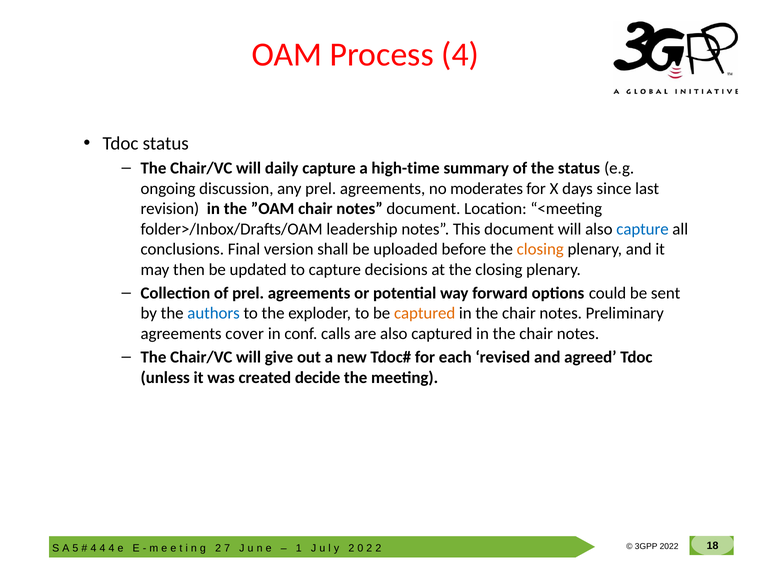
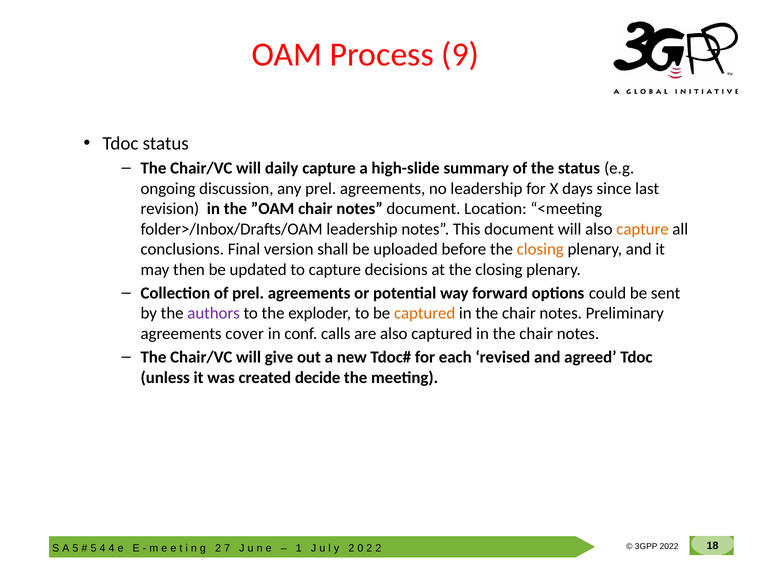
Process 4: 4 -> 9 (460, 55)
high-time: high-time -> high-slide (406, 168)
no moderates: moderates -> leadership (486, 189)
capture colour: blue -> orange (643, 229)
authors colour: blue -> purple (214, 313)
4: 4 -> 5 (93, 548)
